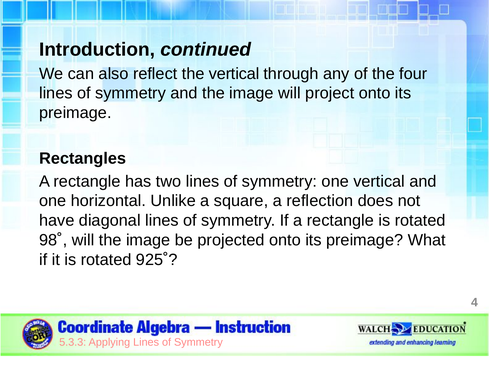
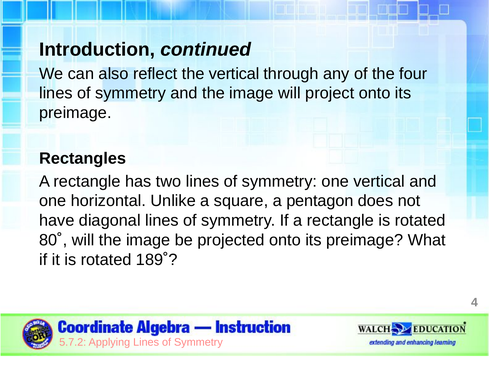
reflection: reflection -> pentagon (320, 201)
98˚: 98˚ -> 80˚ (53, 240)
925˚: 925˚ -> 189˚ (157, 259)
5.3.3: 5.3.3 -> 5.7.2 (73, 342)
